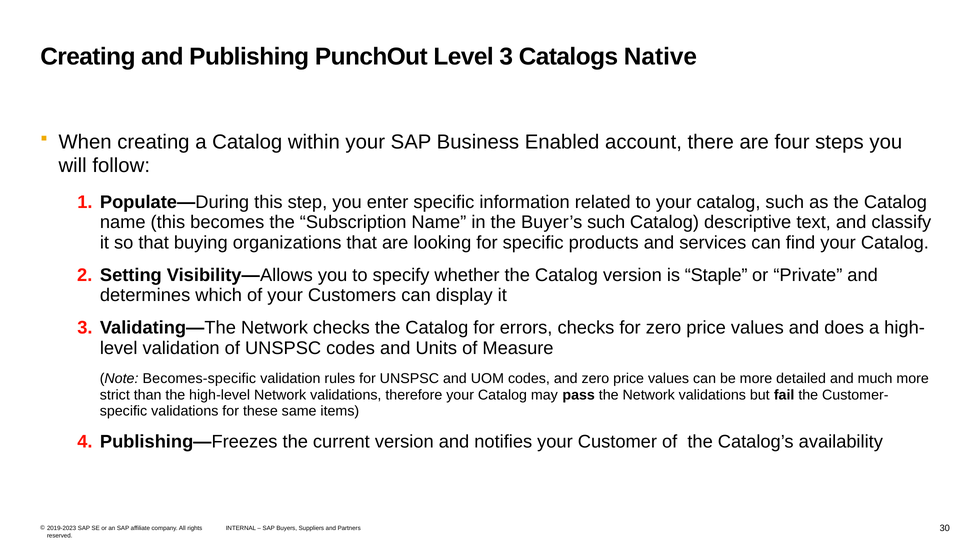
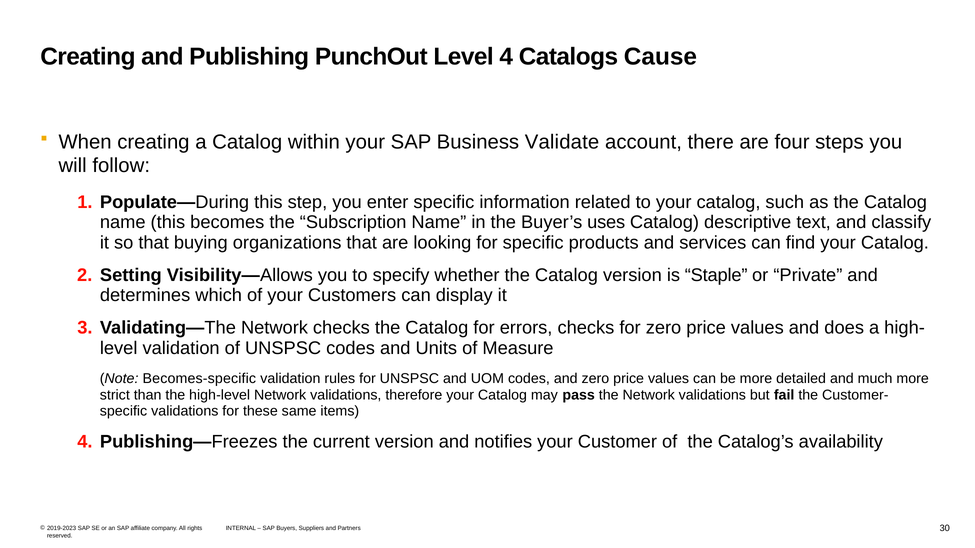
Level 3: 3 -> 4 (506, 57)
Native: Native -> Cause (660, 57)
Enabled: Enabled -> Validate (562, 142)
Buyer’s such: such -> uses (606, 222)
